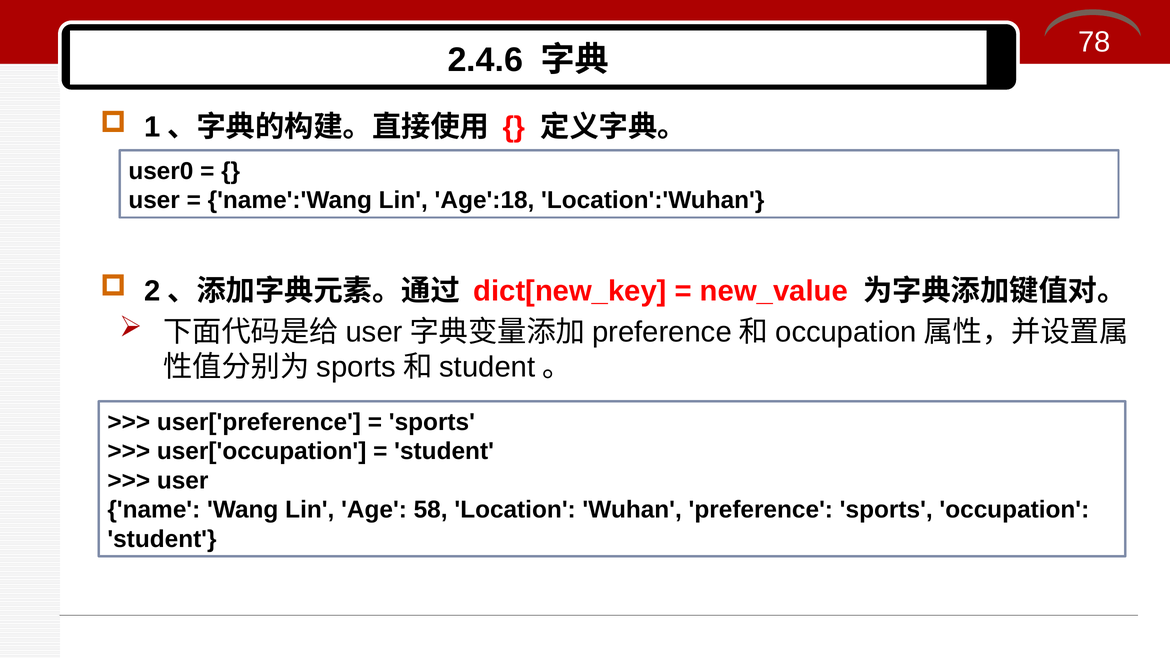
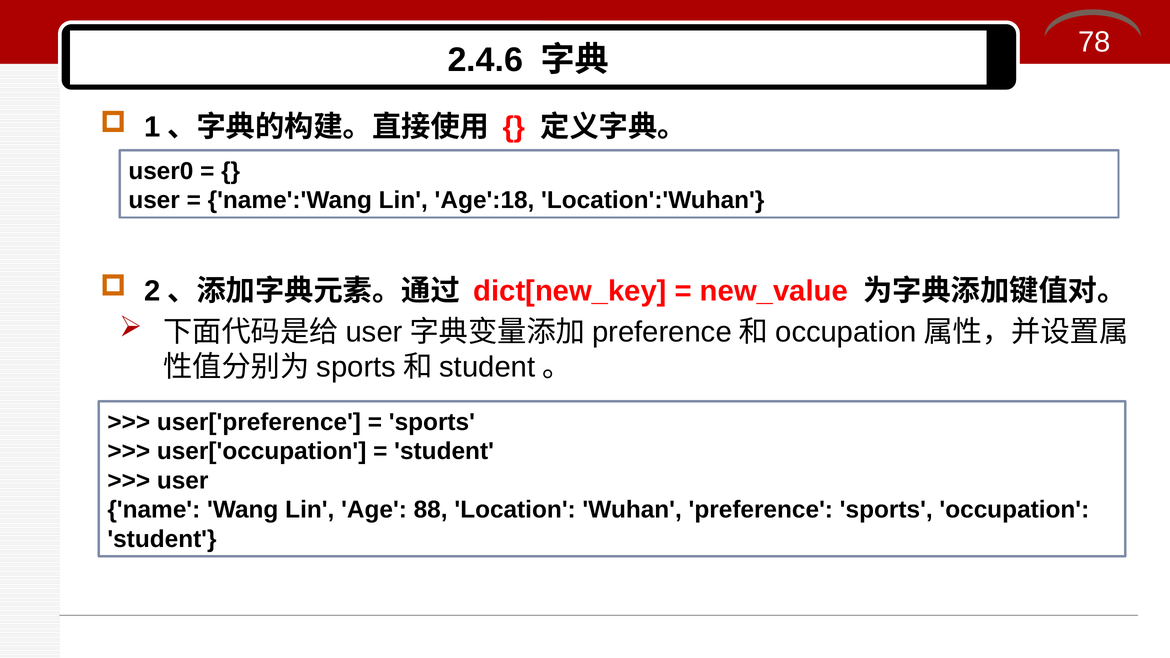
58: 58 -> 88 (431, 510)
